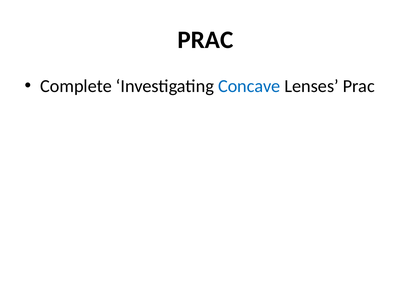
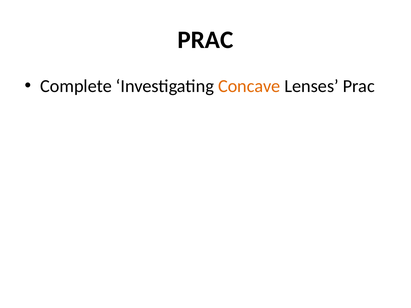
Concave colour: blue -> orange (249, 86)
